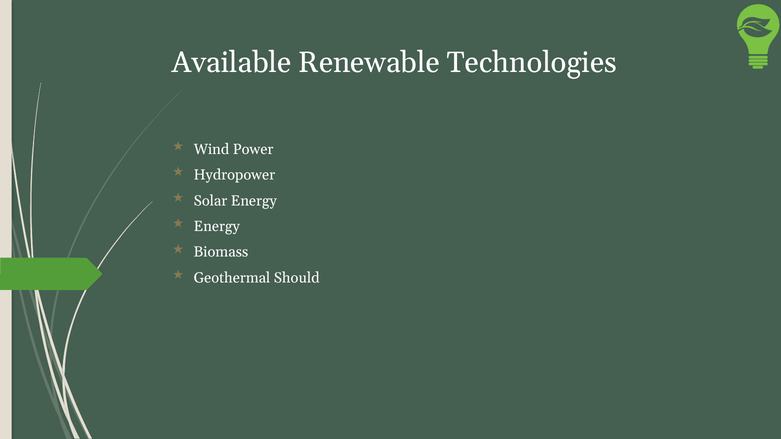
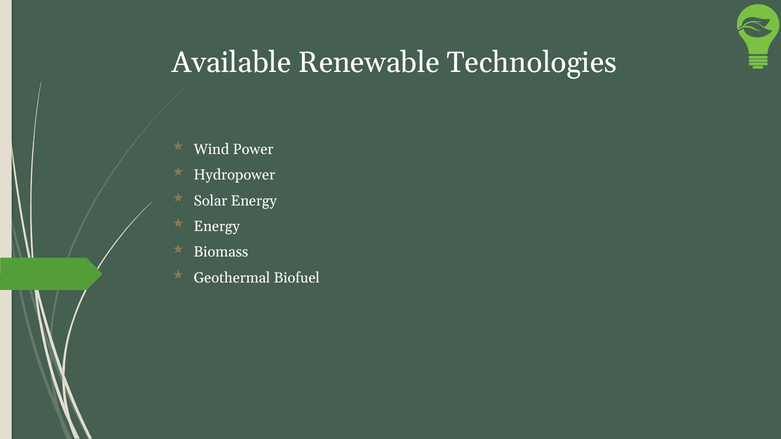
Should: Should -> Biofuel (297, 278)
